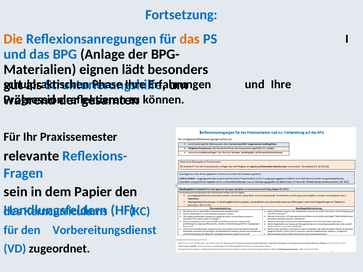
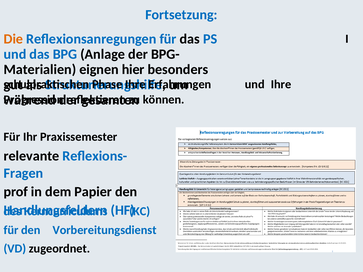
das colour: orange -> black (190, 39)
lädt: lädt -> hier (133, 70)
sein: sein -> prof (16, 192)
